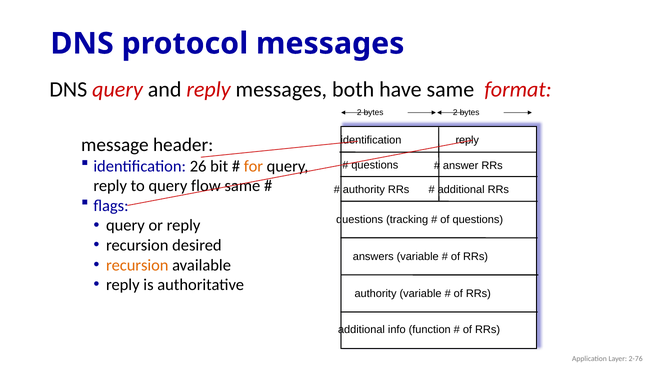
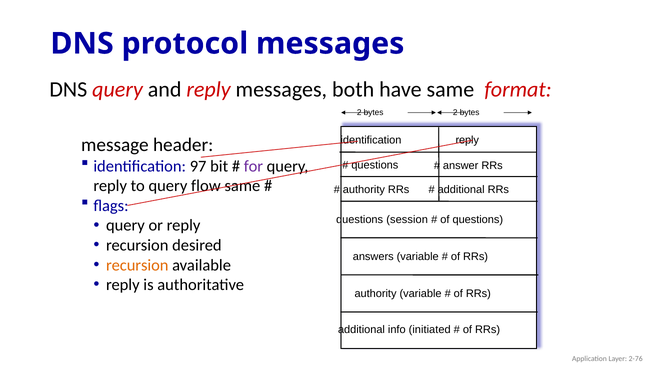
26: 26 -> 97 (198, 166)
for colour: orange -> purple (253, 166)
tracking: tracking -> session (407, 220)
function: function -> initiated (430, 330)
